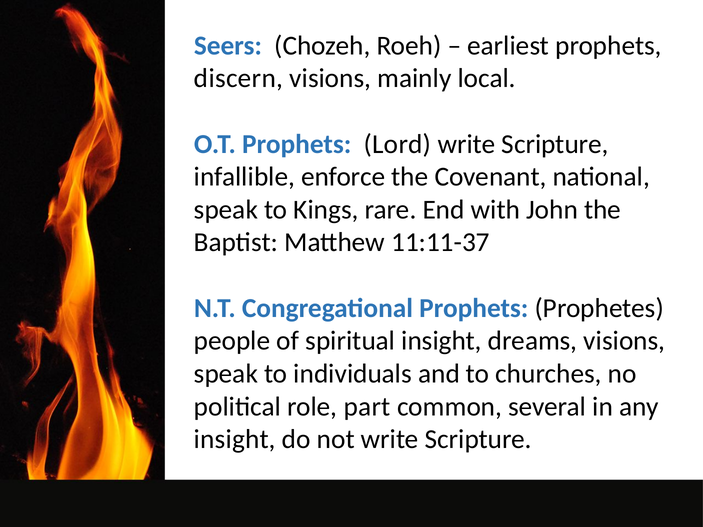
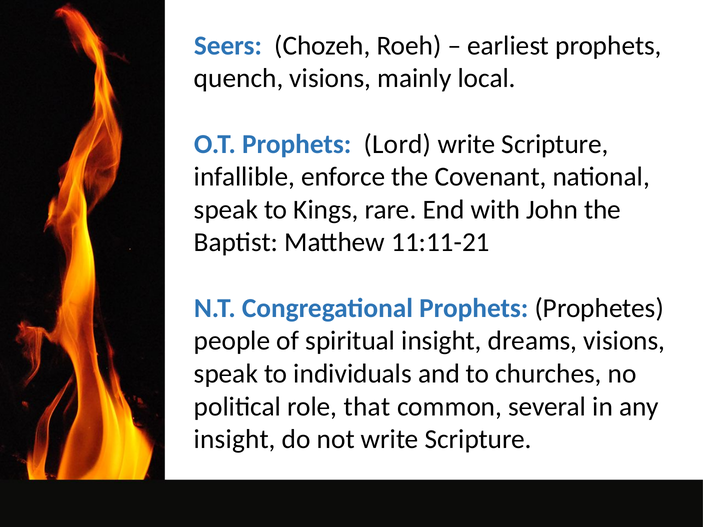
discern: discern -> quench (239, 78)
11:11-37: 11:11-37 -> 11:11-21 (440, 243)
part: part -> that (367, 407)
